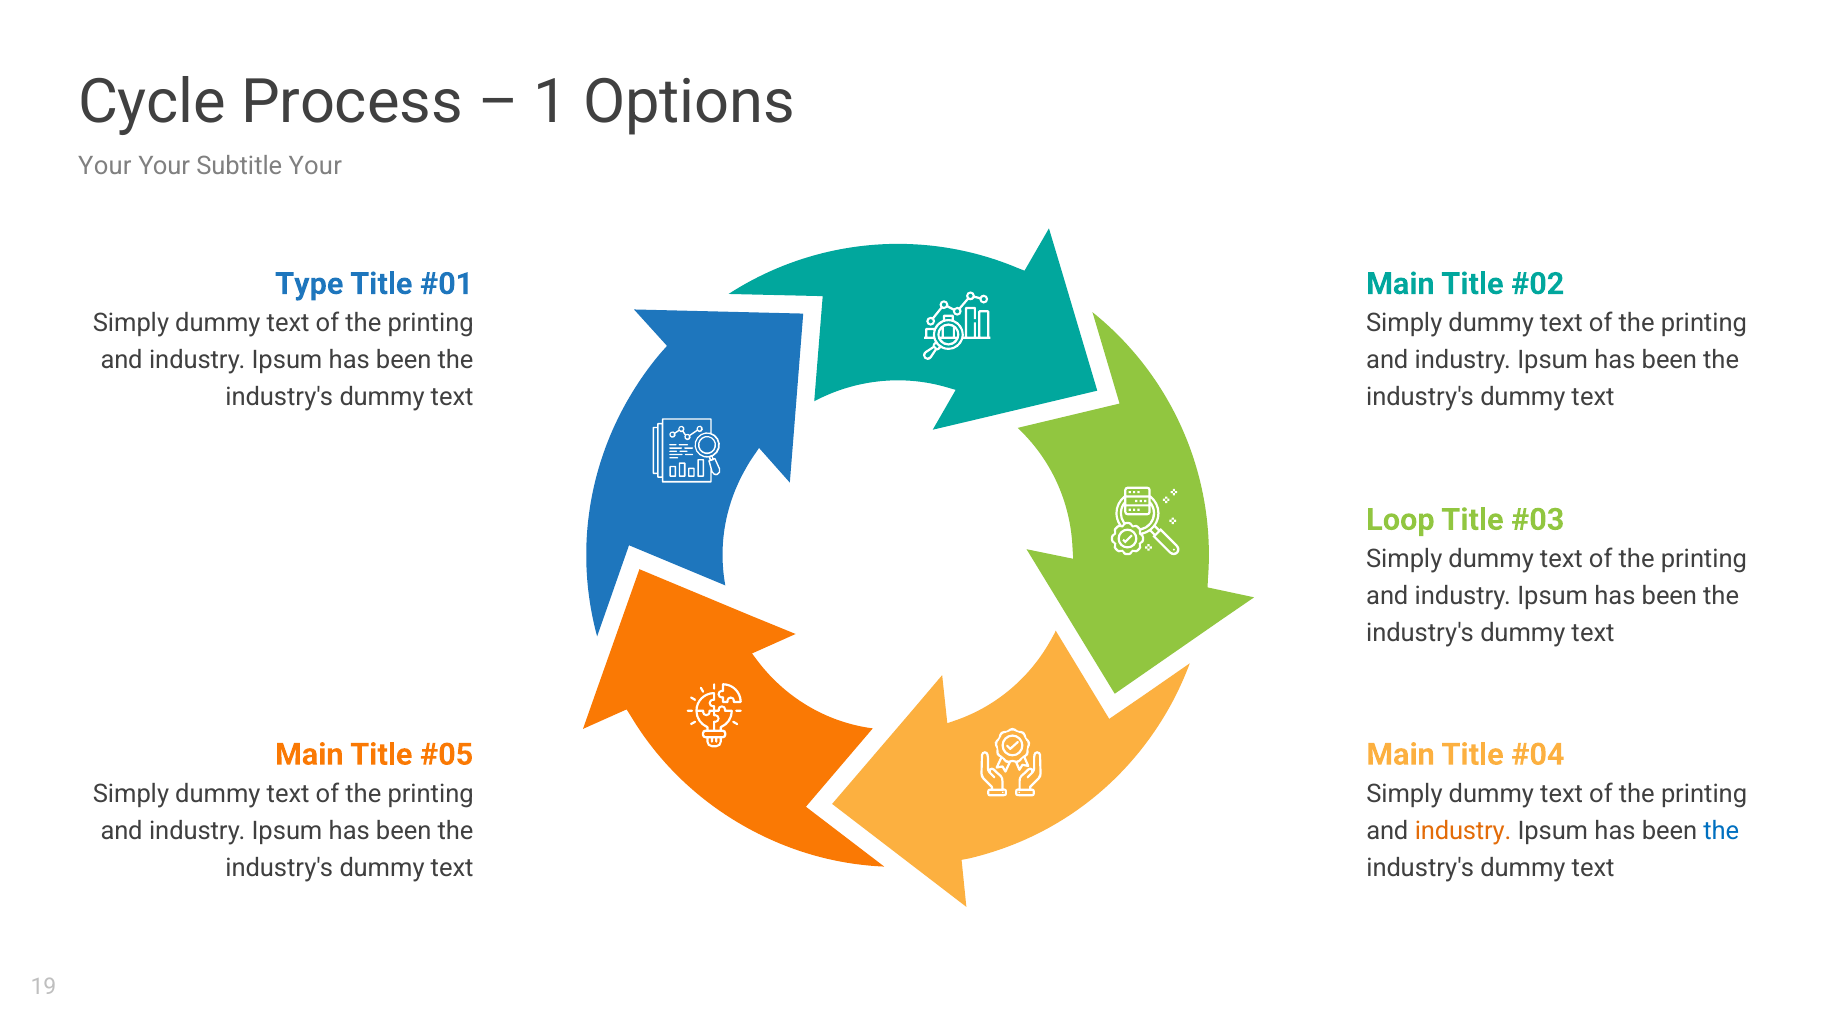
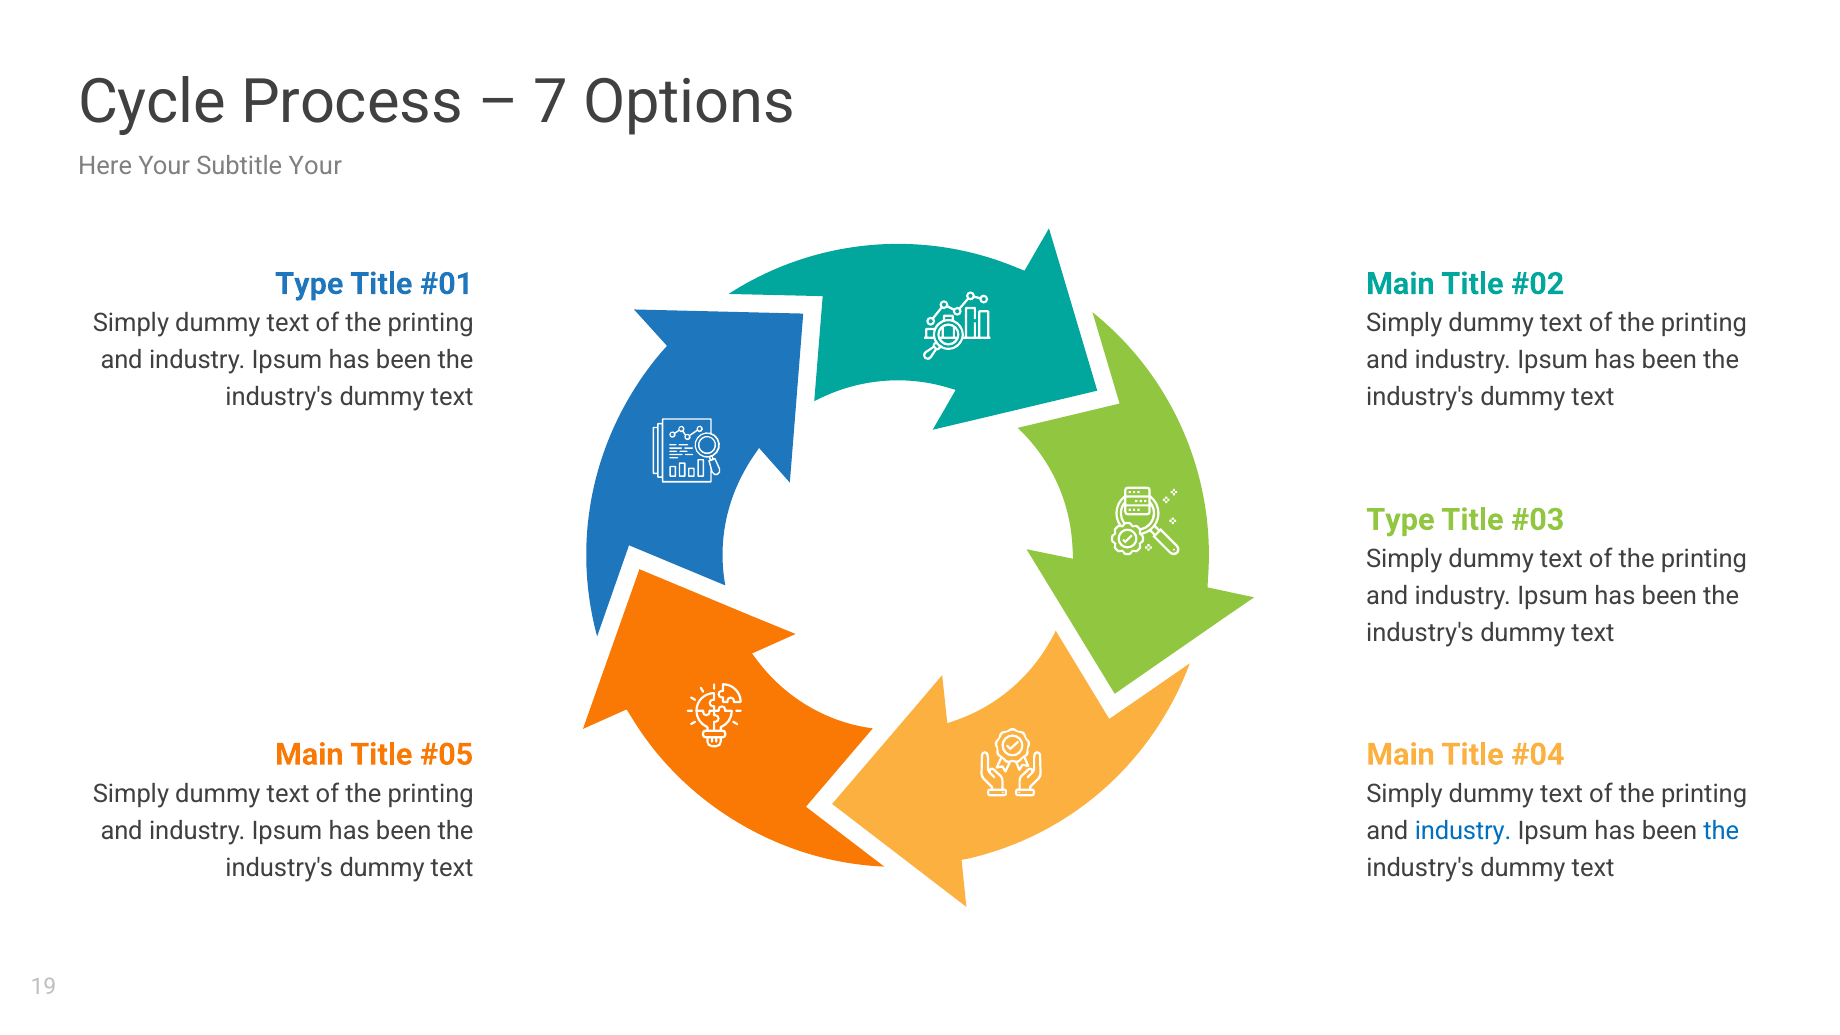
1: 1 -> 7 (551, 102)
Your: Your -> Here (105, 166)
Loop: Loop -> Type (1400, 520)
industry colour: orange -> blue (1463, 831)
